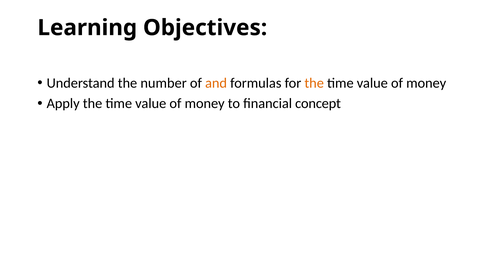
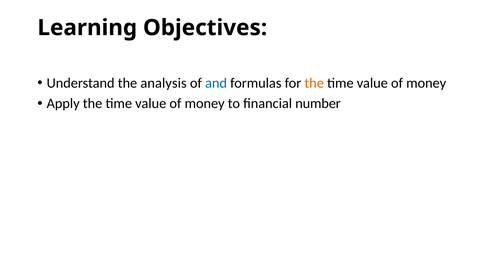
number: number -> analysis (164, 83)
and colour: orange -> blue (216, 83)
concept: concept -> number (318, 104)
